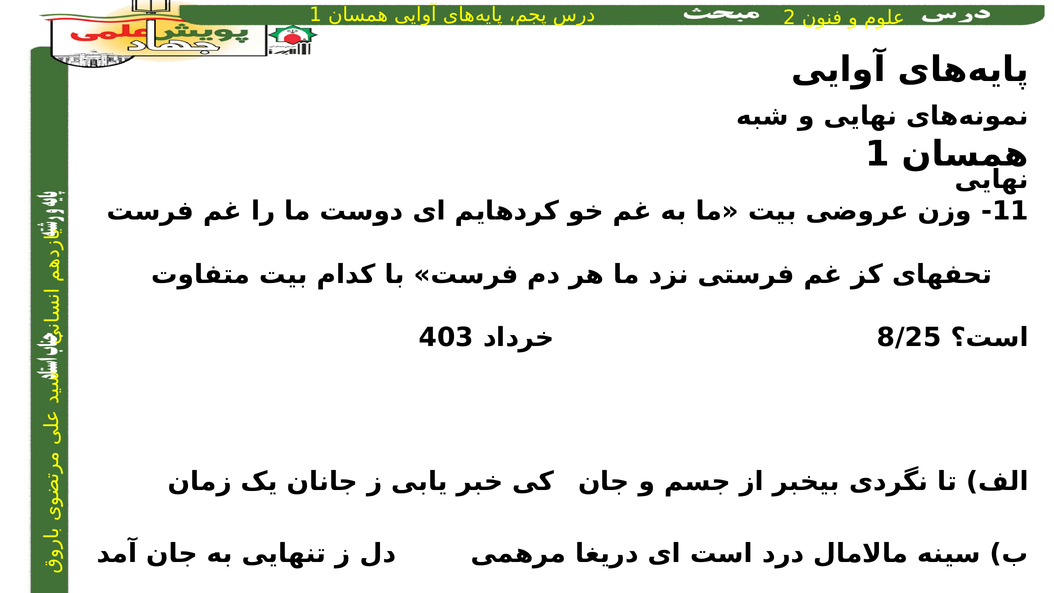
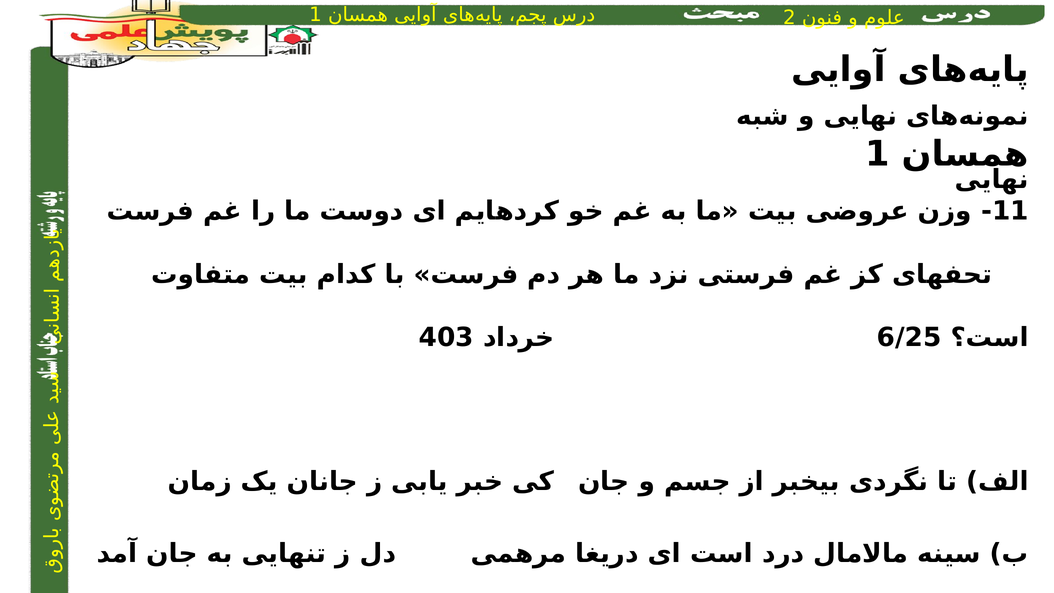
8/25: 8/25 -> 6/25 (909, 337)
